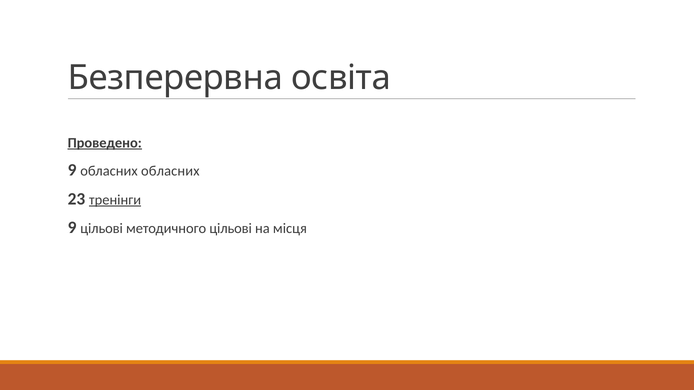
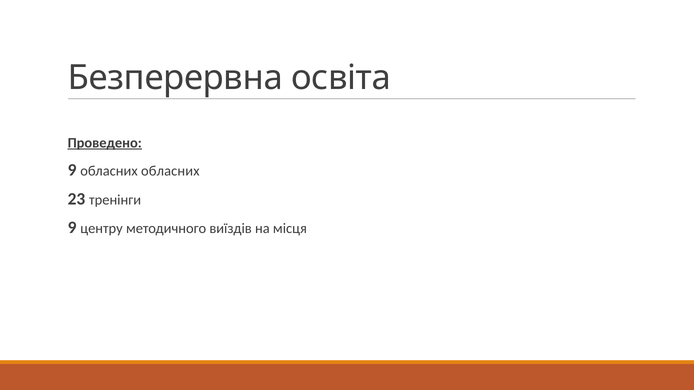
тренінги underline: present -> none (115, 200)
9 цільові: цільові -> центру (102, 229)
методичного цільові: цільові -> виїздів (231, 229)
